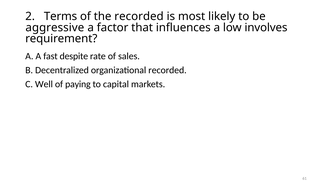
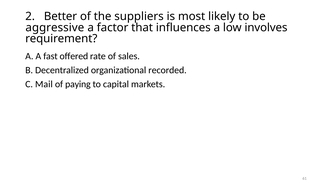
Terms: Terms -> Better (60, 16)
the recorded: recorded -> suppliers (139, 16)
despite: despite -> offered (74, 56)
Well: Well -> Mail (44, 84)
